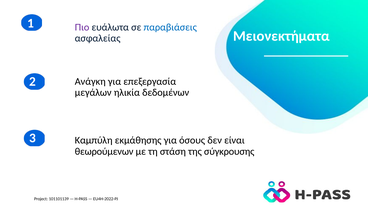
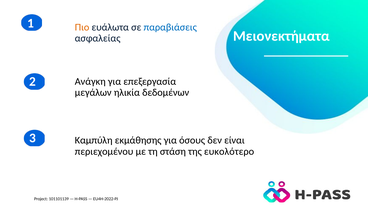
Πιο colour: purple -> orange (82, 27)
θεωρούμενων: θεωρούμενων -> περιεχομένου (104, 151)
σύγκρουσης: σύγκρουσης -> ευκολότερο (229, 151)
